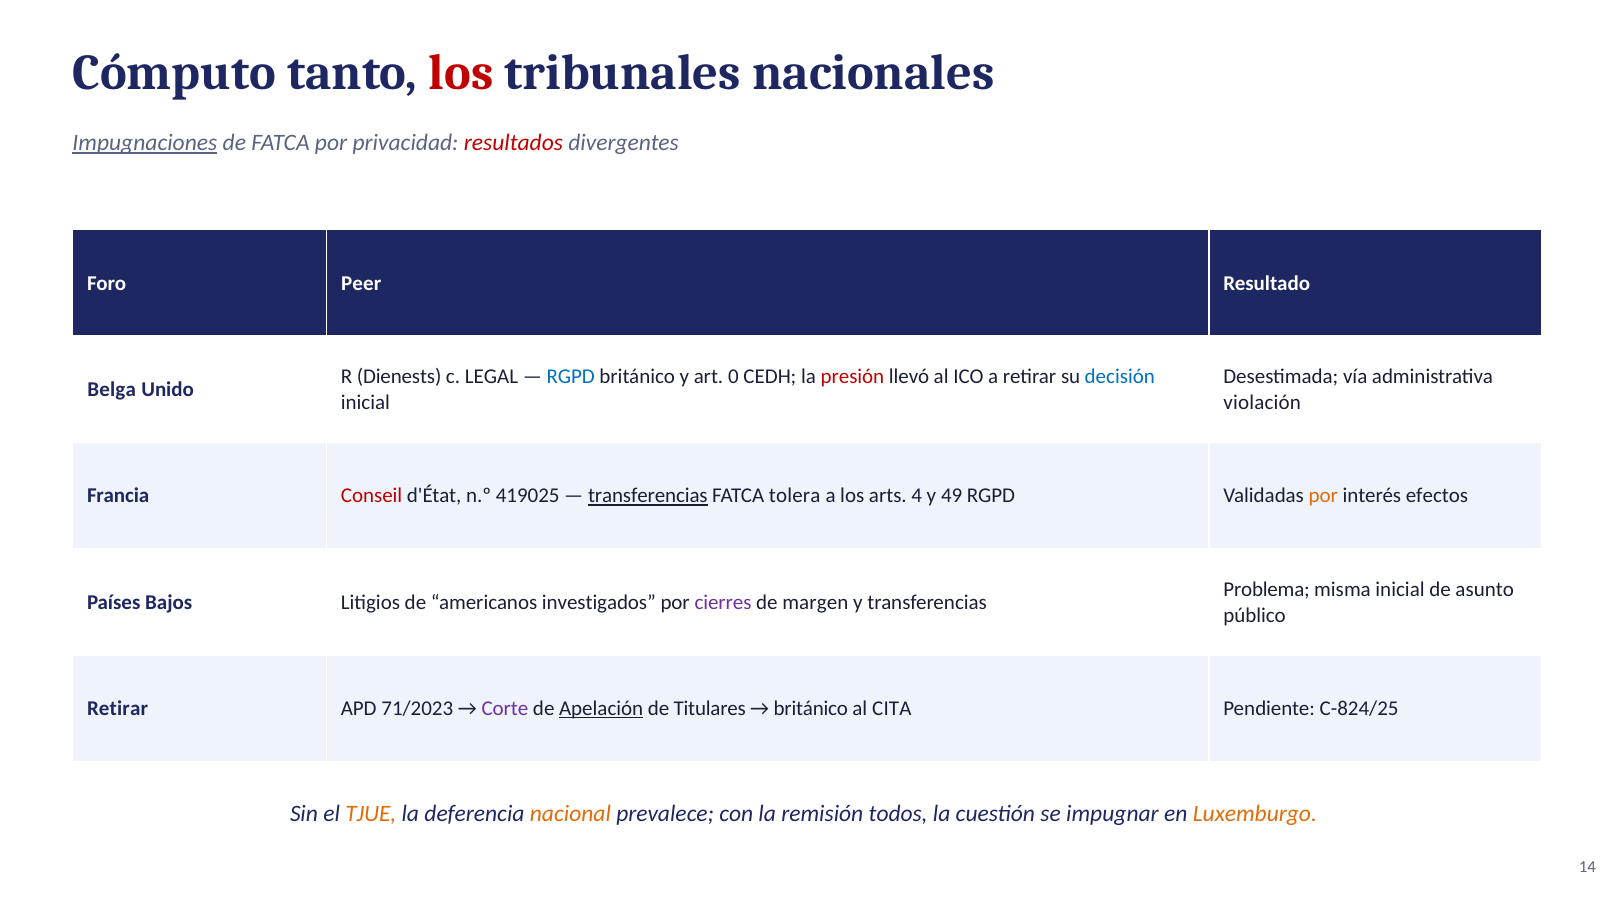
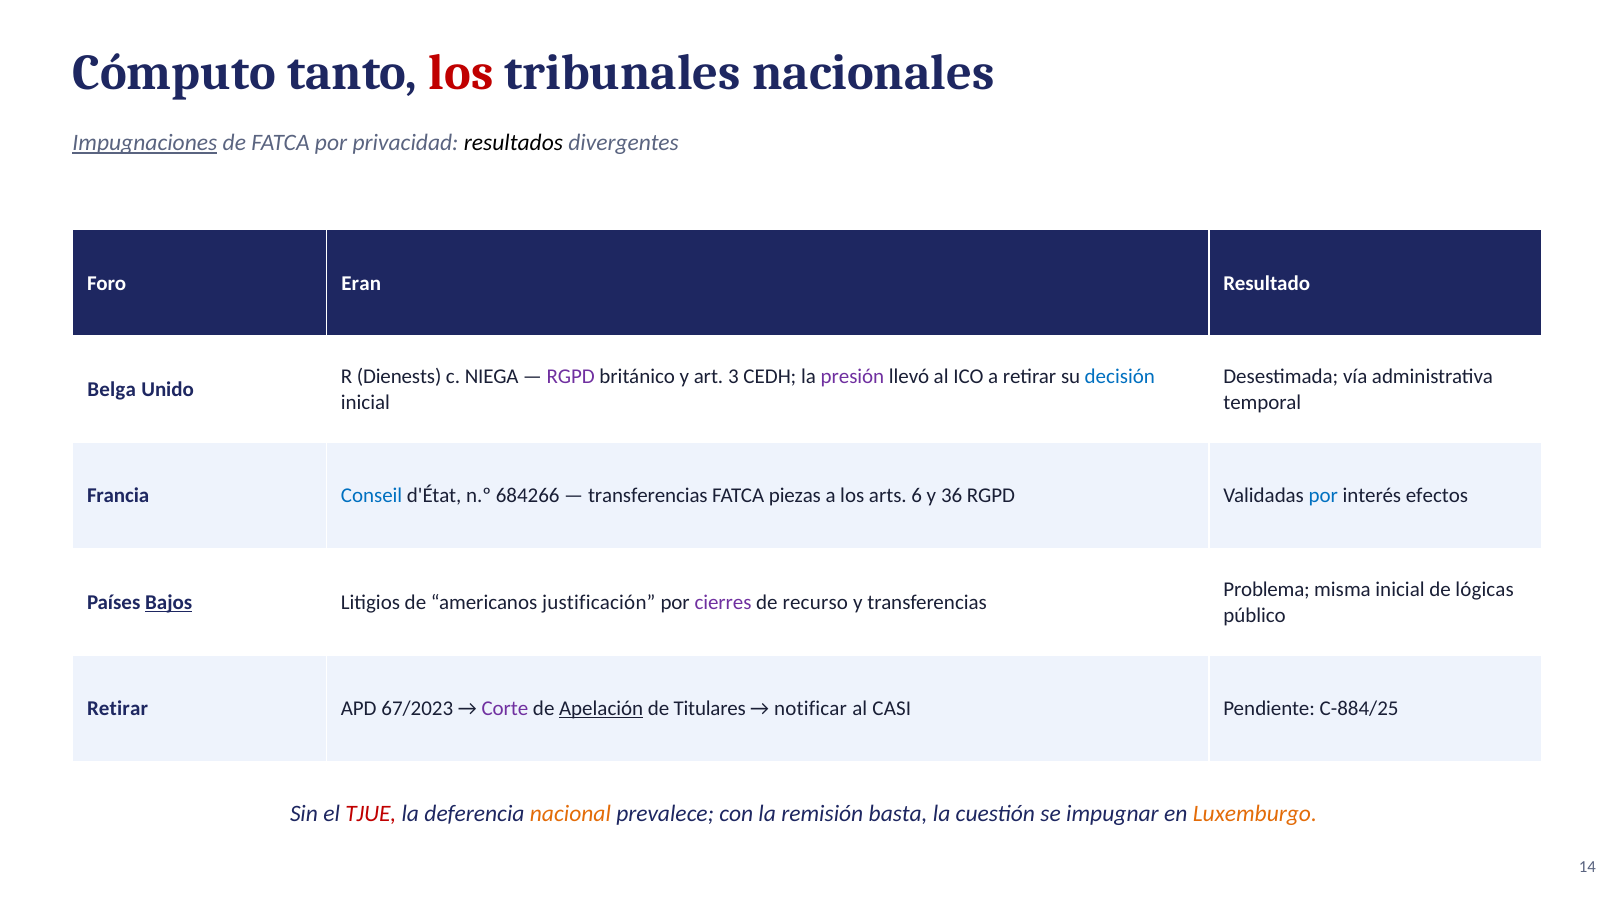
resultados colour: red -> black (513, 143)
Peer: Peer -> Eran (361, 283)
LEGAL: LEGAL -> NIEGA (492, 377)
RGPD colour: blue -> purple (571, 377)
0: 0 -> 3 (733, 377)
presión colour: red -> purple (852, 377)
violación: violación -> temporal (1262, 402)
Conseil colour: red -> blue (372, 496)
419025: 419025 -> 684266 (528, 496)
transferencias underline: present -> none (648, 496)
tolera: tolera -> piezas (795, 496)
4: 4 -> 6 (917, 496)
49: 49 -> 36 (952, 496)
por colour: orange -> blue (1323, 496)
asunto: asunto -> lógicas (1485, 589)
Bajos underline: none -> present (169, 602)
investigados: investigados -> justificación (599, 602)
margen: margen -> recurso (815, 602)
71/2023: 71/2023 -> 67/2023 (417, 709)
británico: británico -> notificar (811, 709)
CITA: CITA -> CASI (892, 709)
C-824/25: C-824/25 -> C-884/25 (1359, 709)
TJUE colour: orange -> red (371, 814)
todos: todos -> basta (898, 814)
